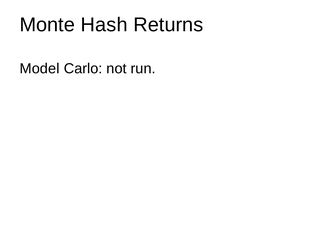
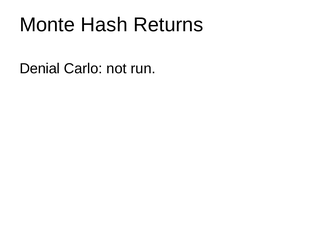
Model: Model -> Denial (40, 68)
